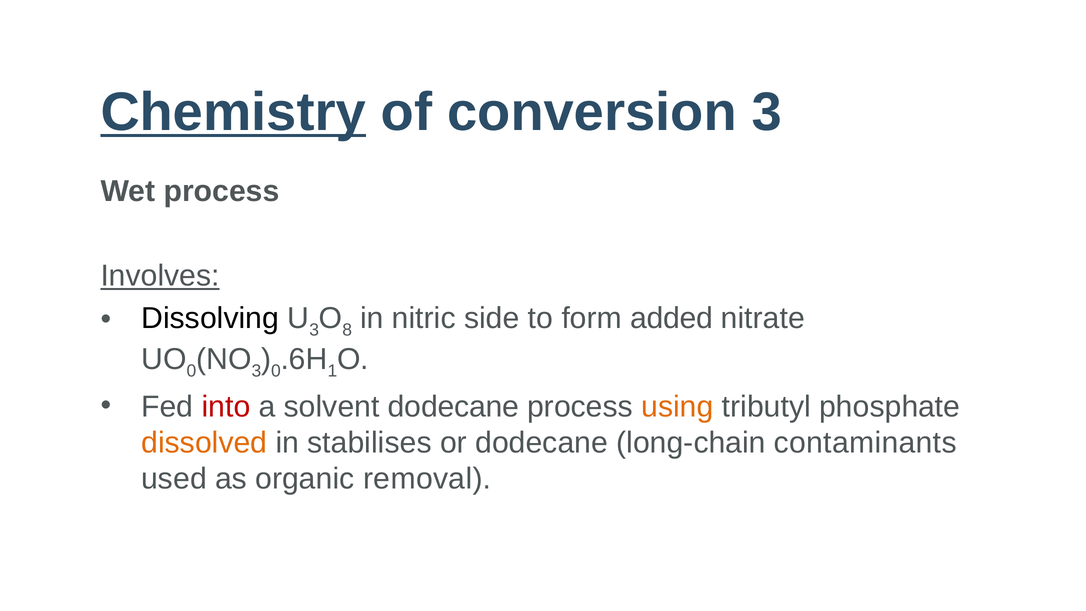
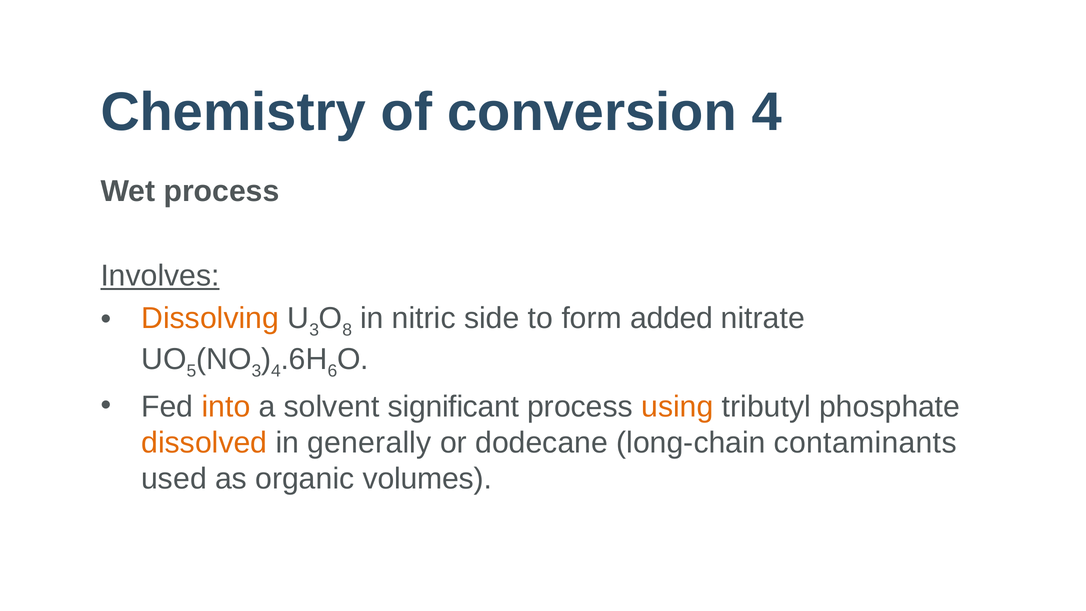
Chemistry underline: present -> none (233, 112)
conversion 3: 3 -> 4 (767, 112)
Dissolving colour: black -> orange (210, 318)
0: 0 -> 5 (191, 371)
0: 0 -> 4 (276, 371)
1: 1 -> 6 (332, 371)
into colour: red -> orange (226, 406)
solvent dodecane: dodecane -> significant (454, 406)
stabilises: stabilises -> generally (369, 443)
removal: removal -> volumes (427, 479)
